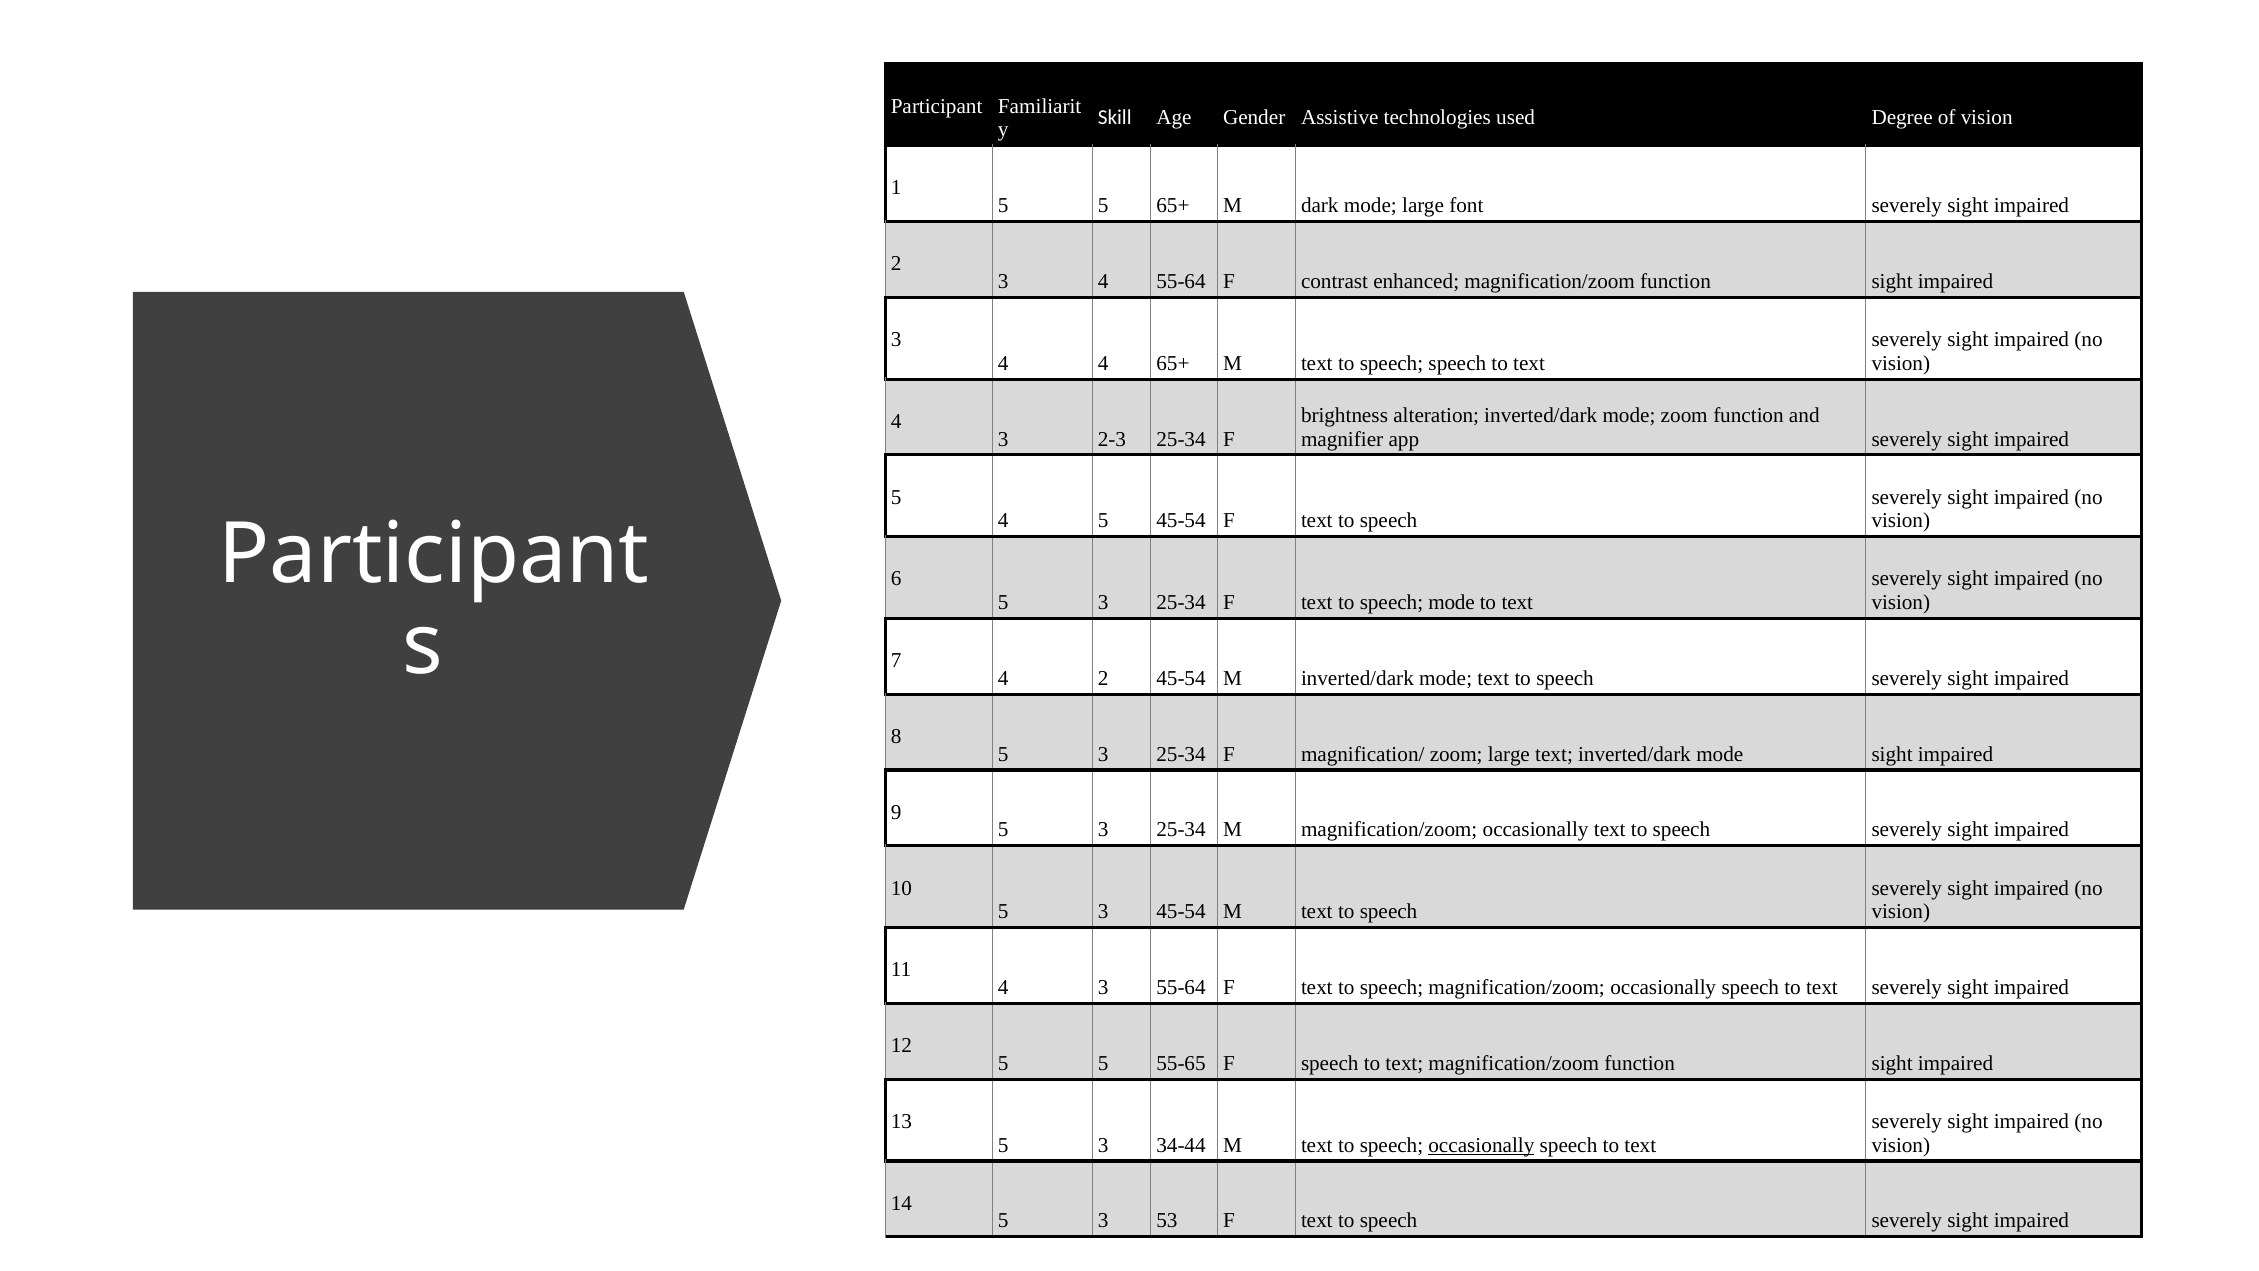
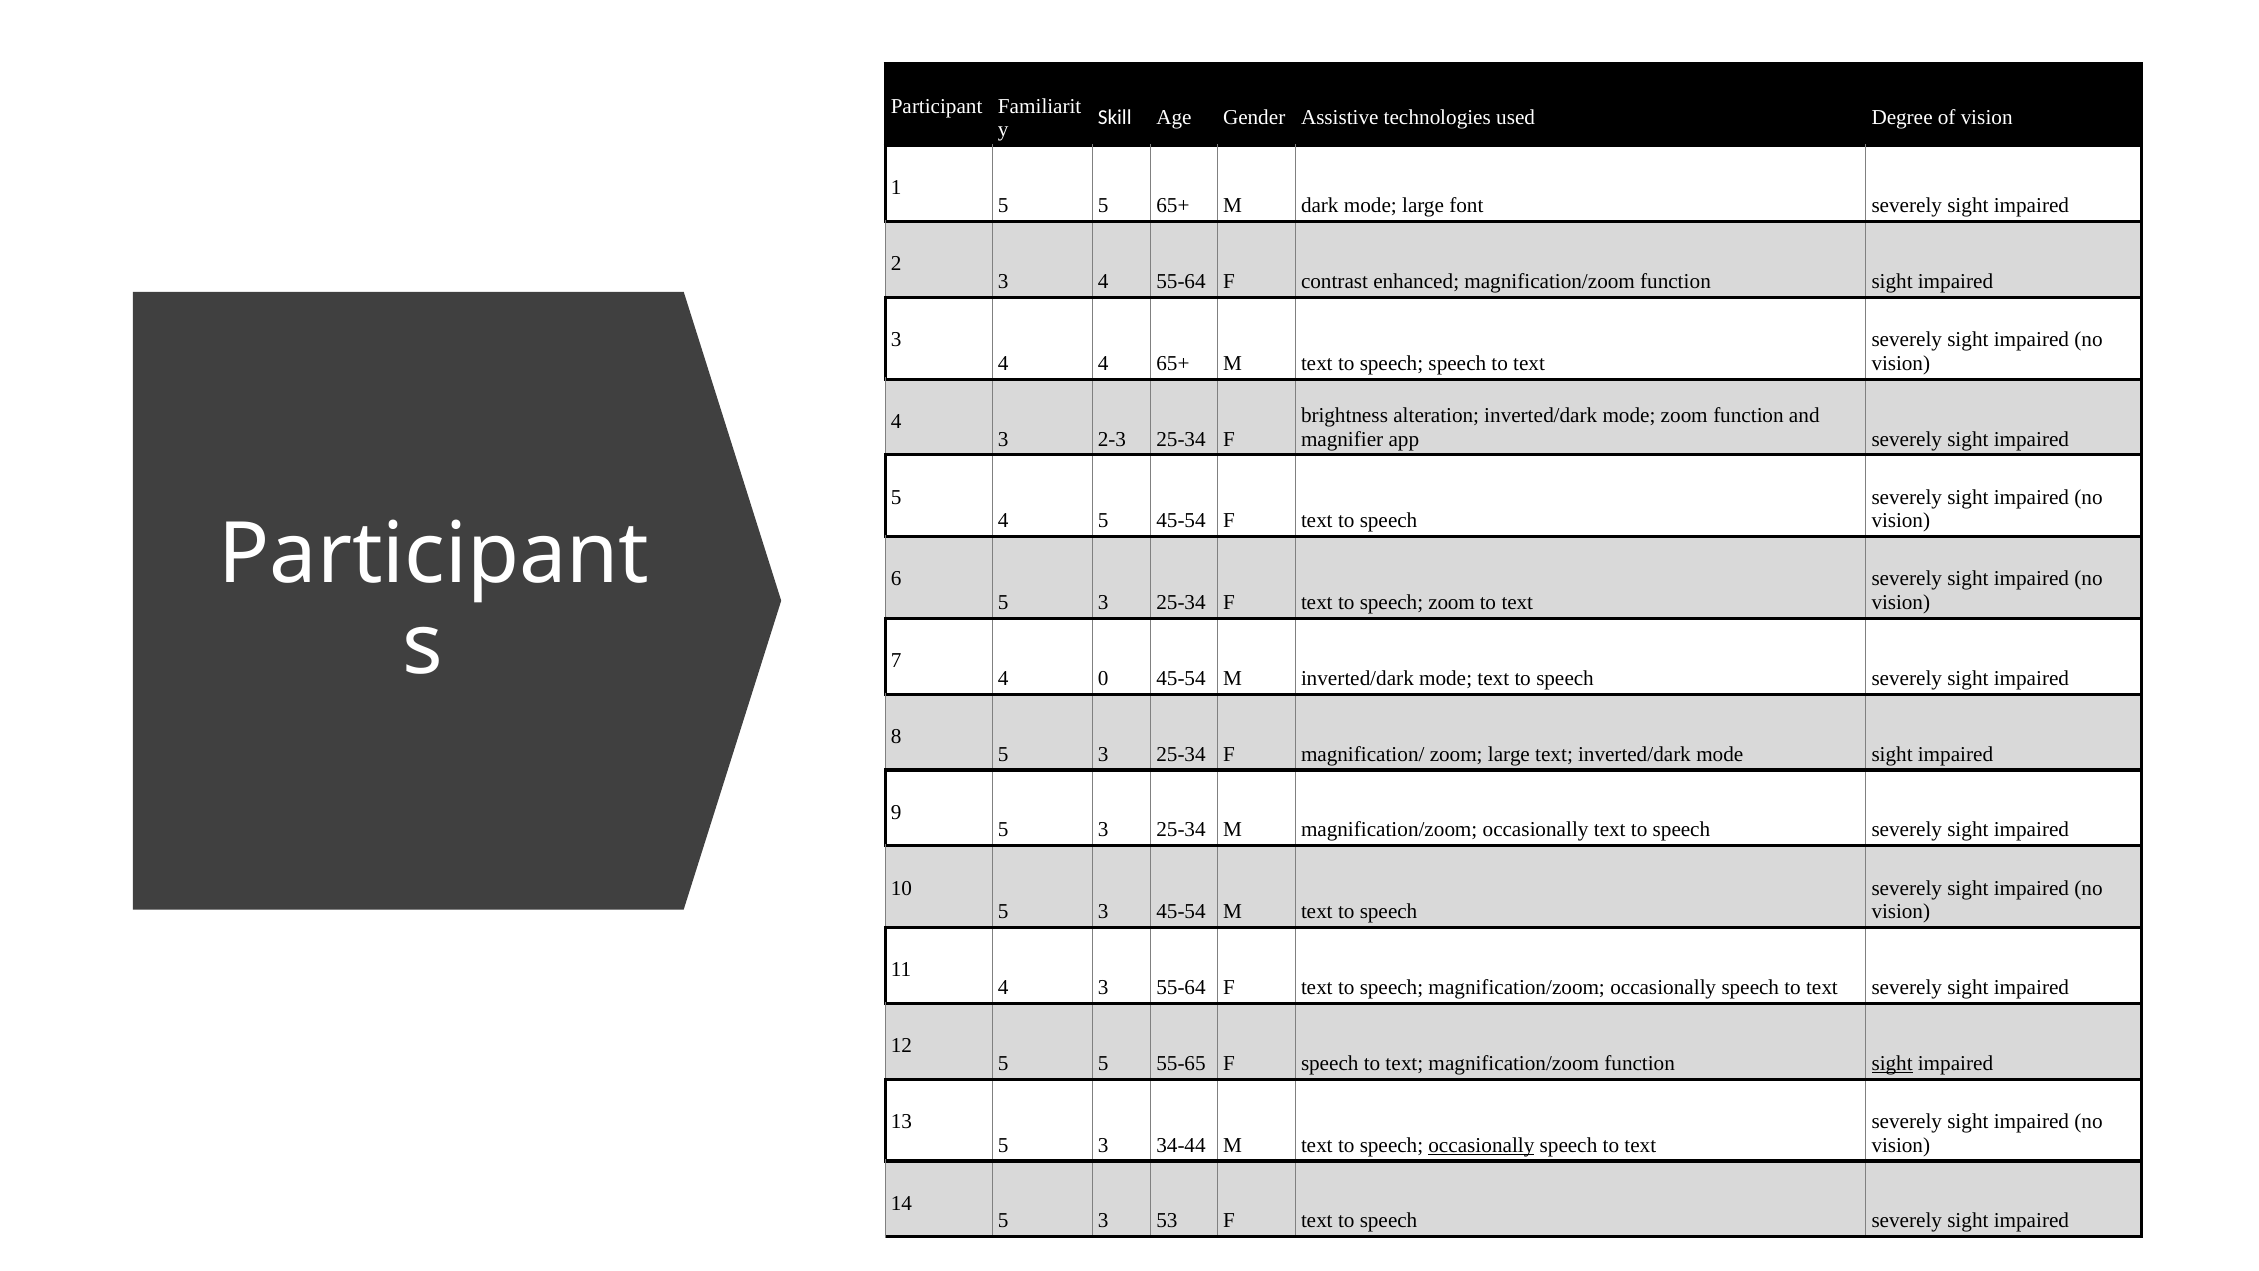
speech mode: mode -> zoom (1452, 602)
4 2: 2 -> 0 (1103, 678)
sight underline: none -> present (1892, 1063)
